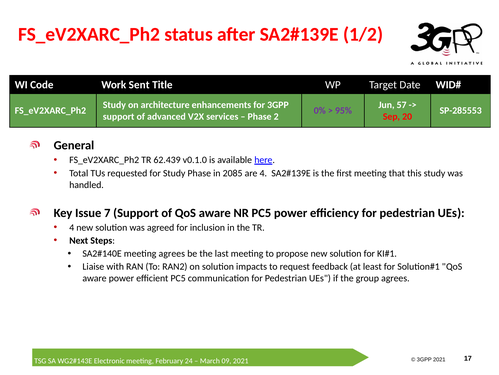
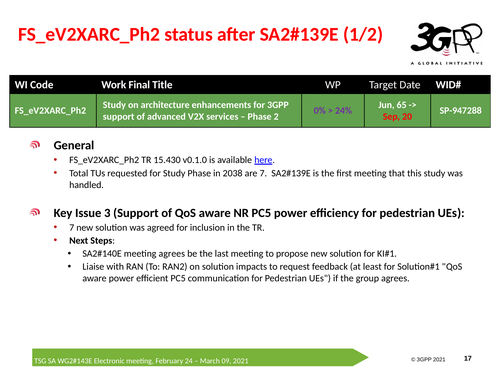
Sent: Sent -> Final (139, 85)
57: 57 -> 65 (402, 105)
95%: 95% -> 24% (343, 111)
SP-285553: SP-285553 -> SP-947288 (461, 111)
62.439: 62.439 -> 15.430 (167, 160)
2085: 2085 -> 2038 (233, 173)
are 4: 4 -> 7 (263, 173)
7: 7 -> 3 (107, 213)
4: 4 -> 7 (72, 227)
